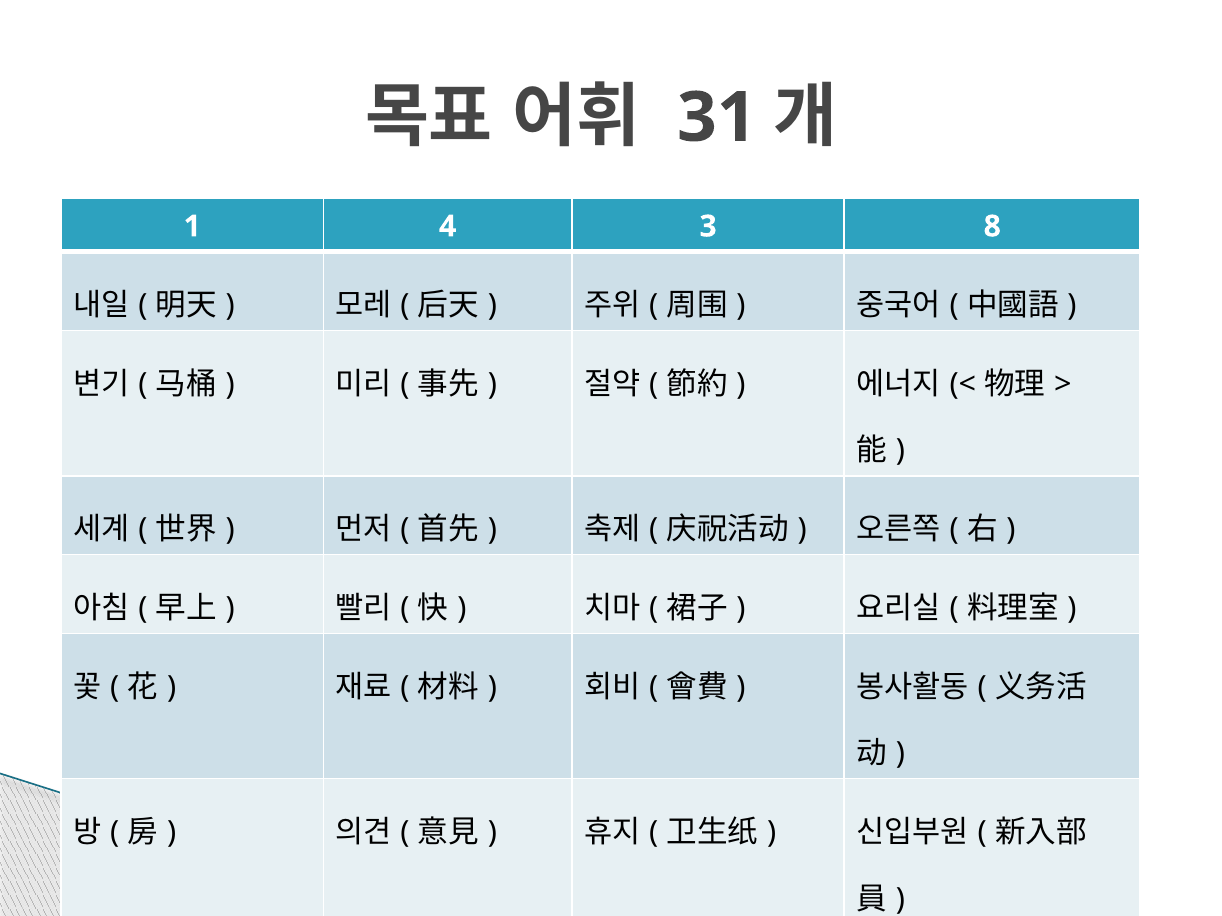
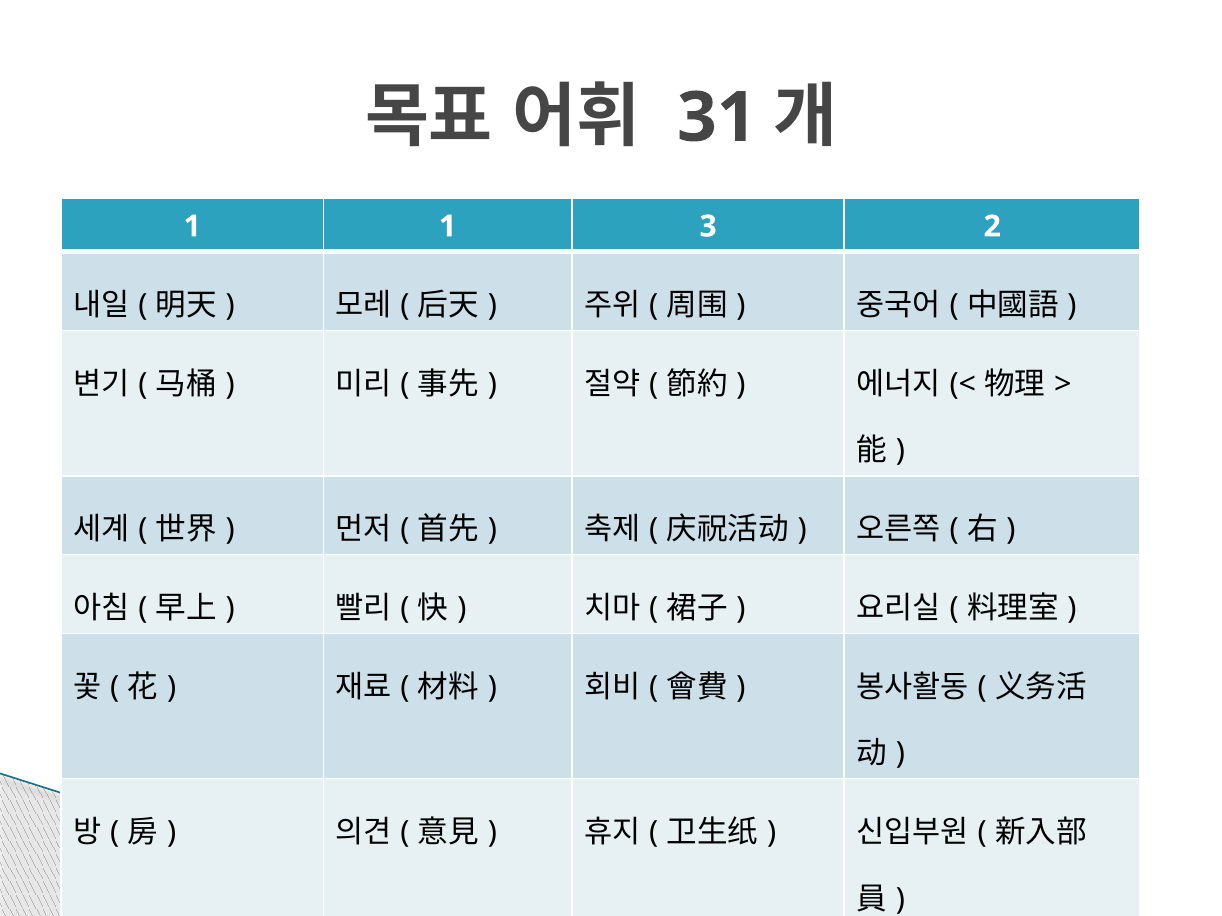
1 4: 4 -> 1 (448, 227)
8: 8 -> 2 (992, 227)
